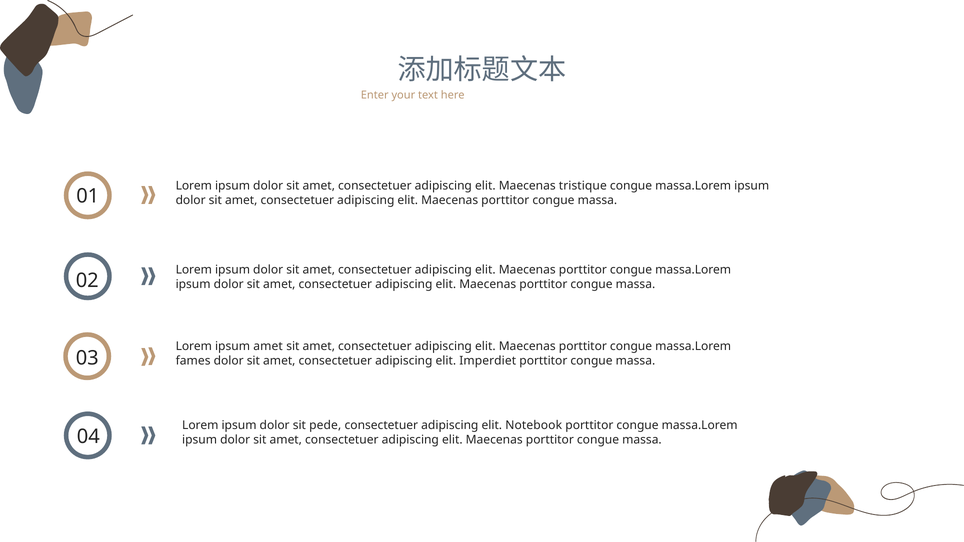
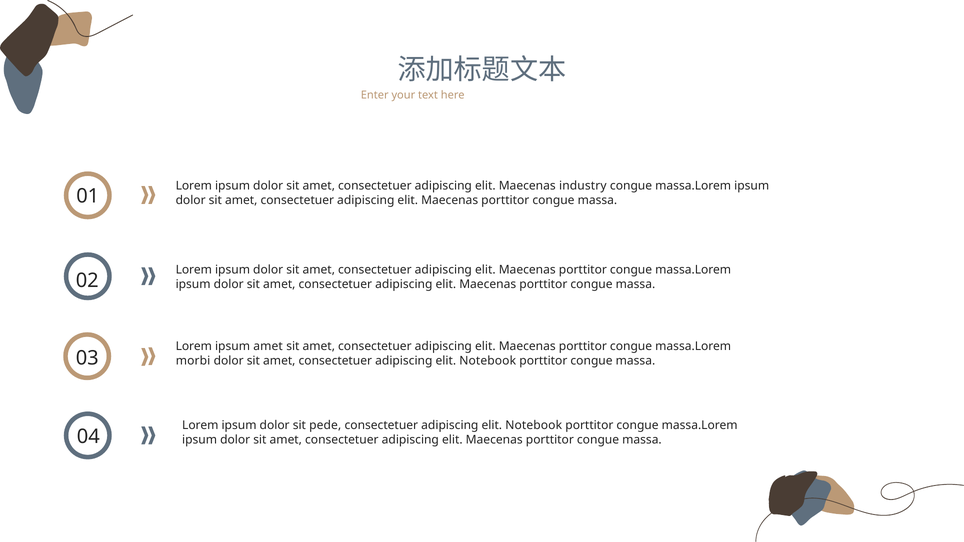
tristique: tristique -> industry (583, 186)
fames: fames -> morbi (193, 361)
Imperdiet: Imperdiet -> Notebook (488, 361)
